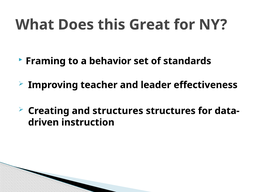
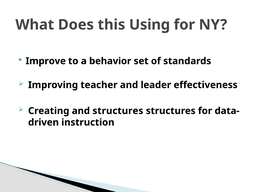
Great: Great -> Using (150, 25)
Framing: Framing -> Improve (46, 61)
